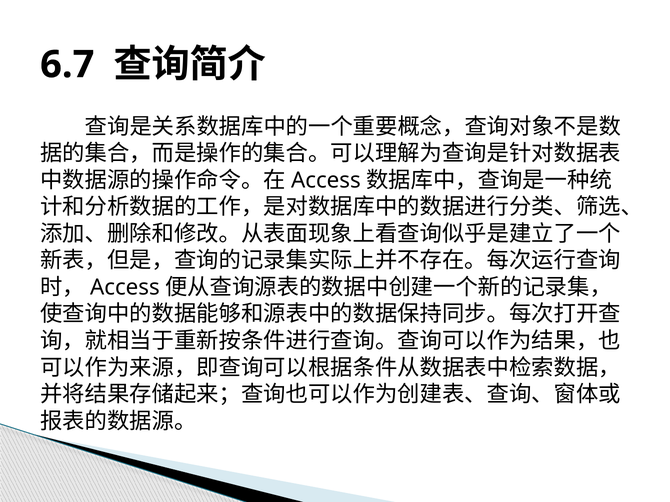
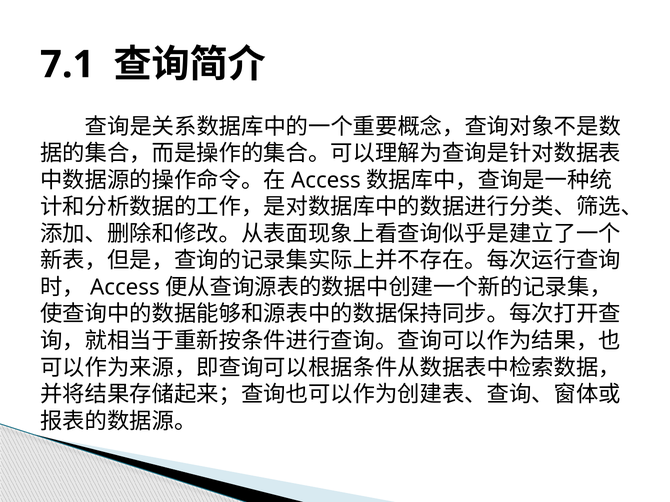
6.7: 6.7 -> 7.1 (67, 65)
